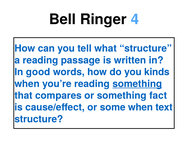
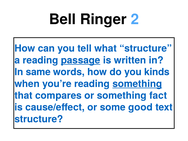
4: 4 -> 2 (135, 19)
passage underline: none -> present (81, 60)
good: good -> same (38, 72)
some when: when -> good (140, 107)
